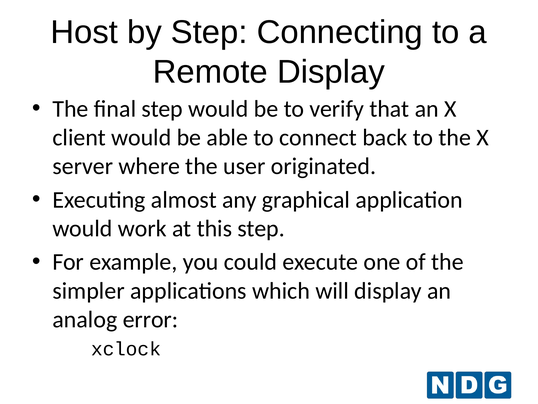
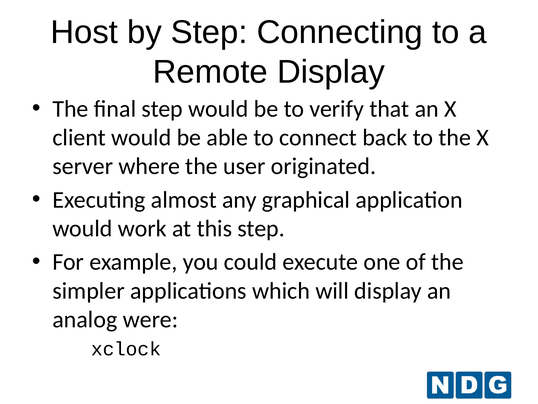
error: error -> were (150, 319)
